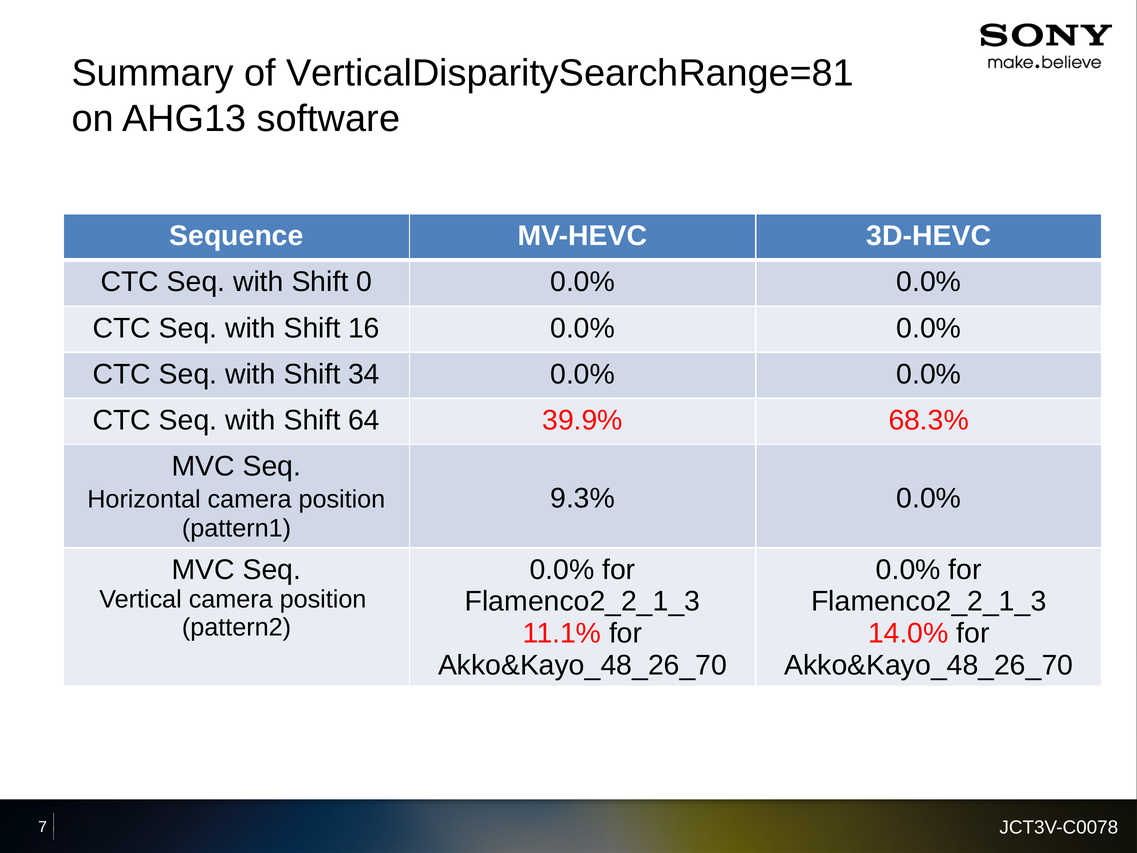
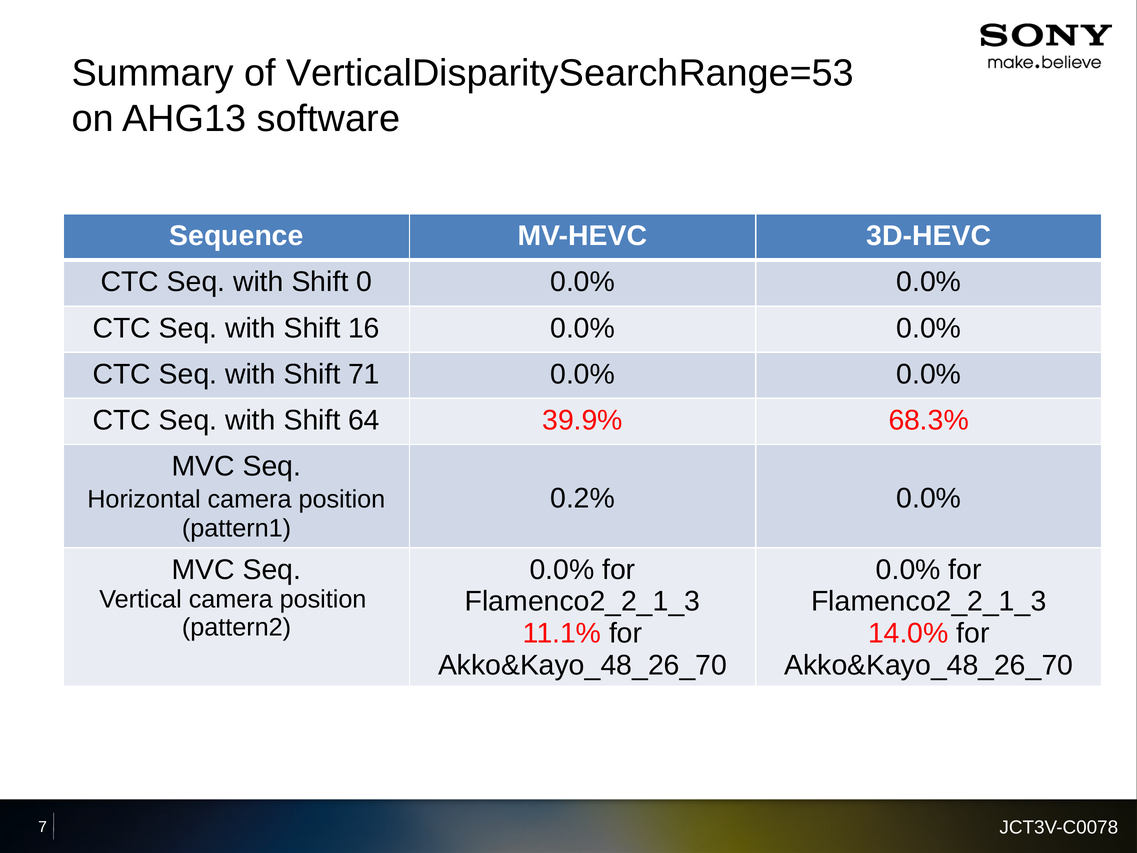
VerticalDisparitySearchRange=81: VerticalDisparitySearchRange=81 -> VerticalDisparitySearchRange=53 (570, 73)
34: 34 -> 71 (364, 374)
9.3%: 9.3% -> 0.2% (583, 498)
